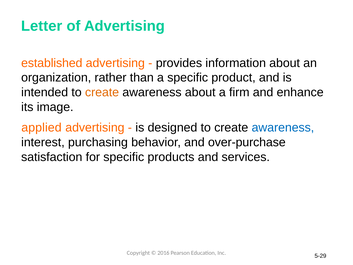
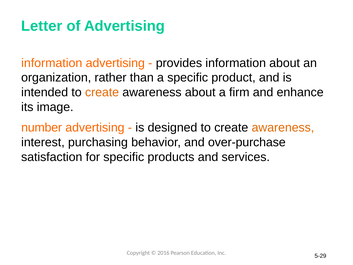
established: established -> information (52, 63)
applied: applied -> number (42, 128)
awareness colour: blue -> orange (283, 128)
